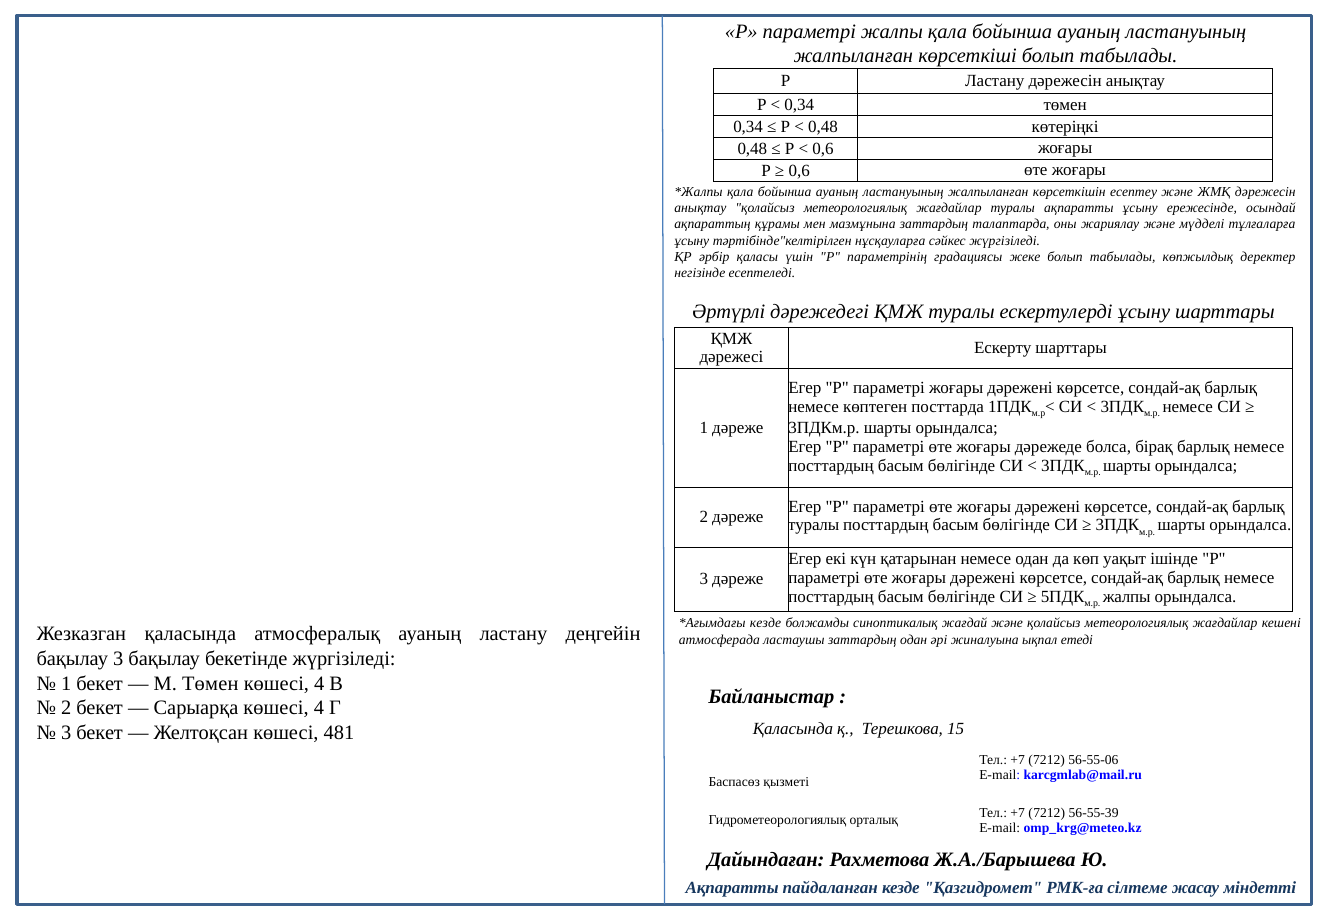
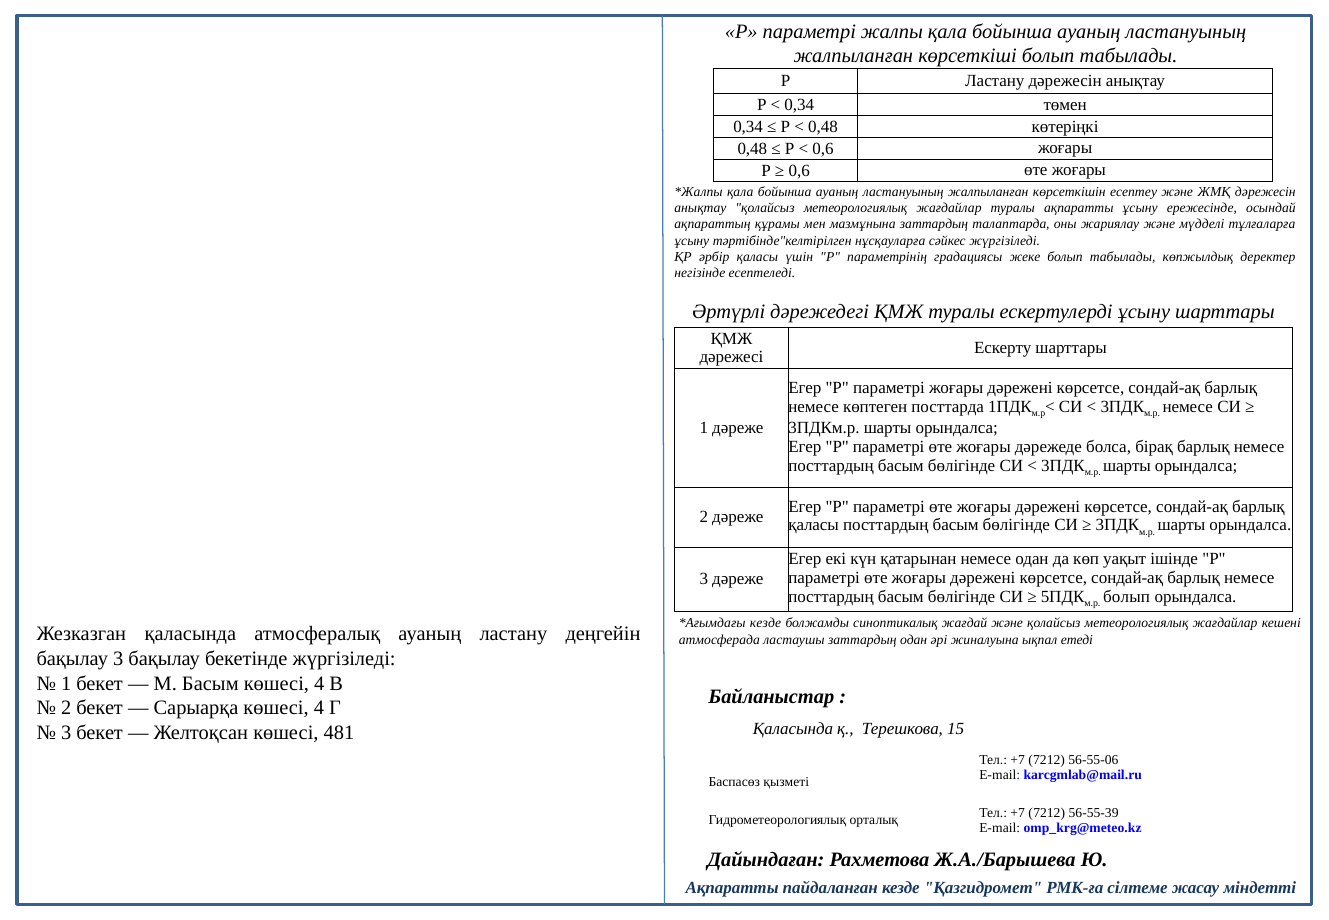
туралы: туралы -> қаласы (814, 525)
жалпы: жалпы -> болып (1127, 597)
М Төмен: Төмен -> Басым (210, 683)
